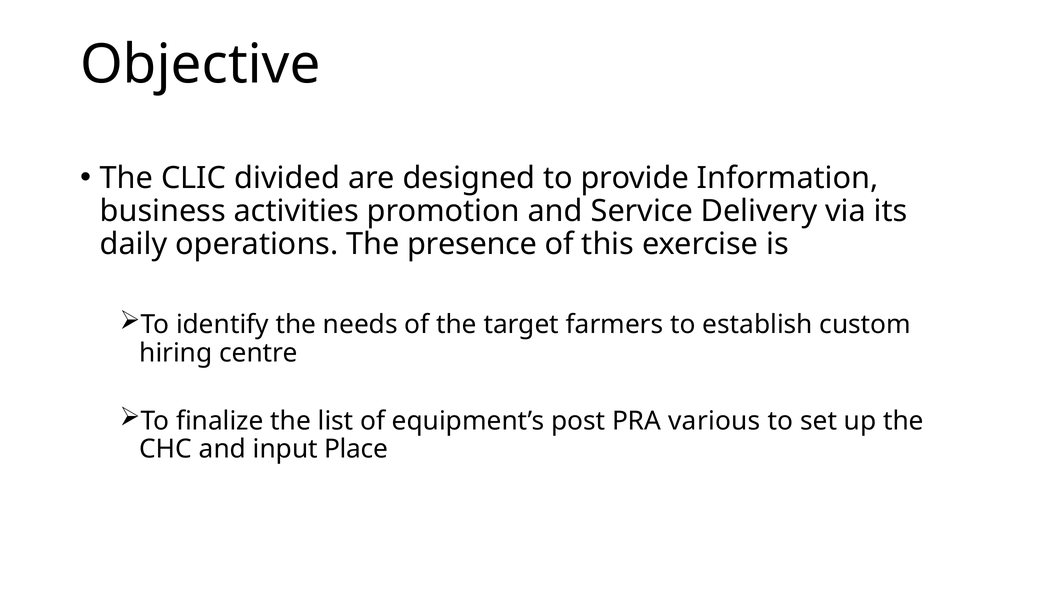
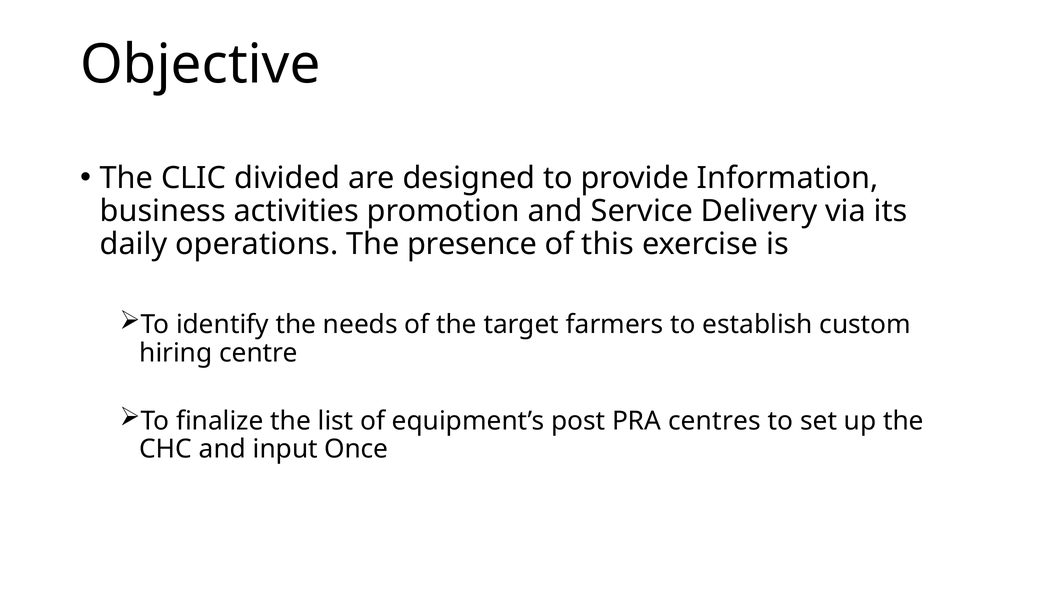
various: various -> centres (714, 421)
Place: Place -> Once (356, 449)
